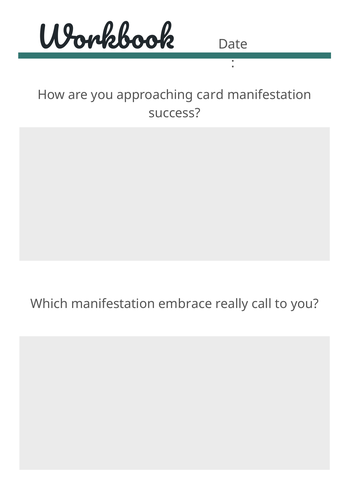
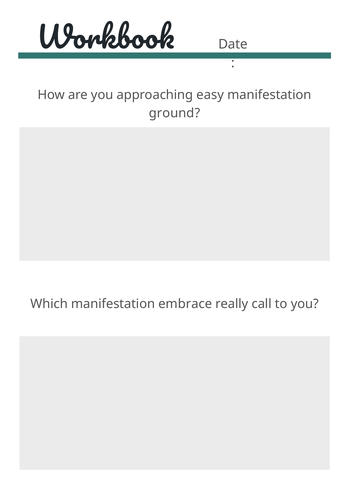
card: card -> easy (210, 95)
success: success -> ground (174, 113)
